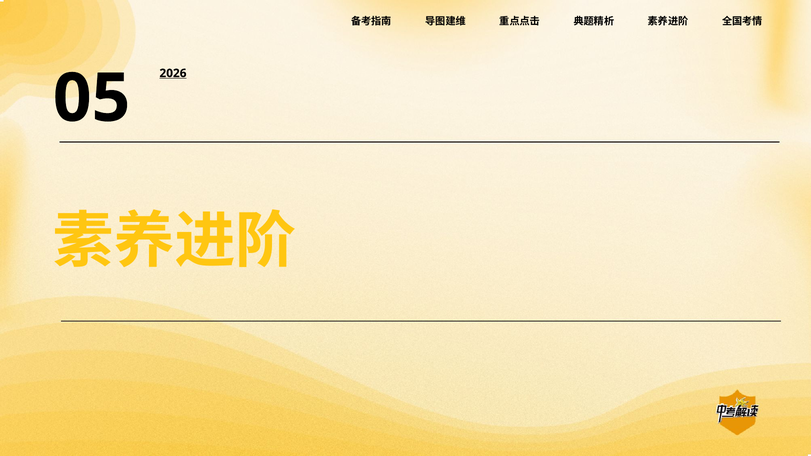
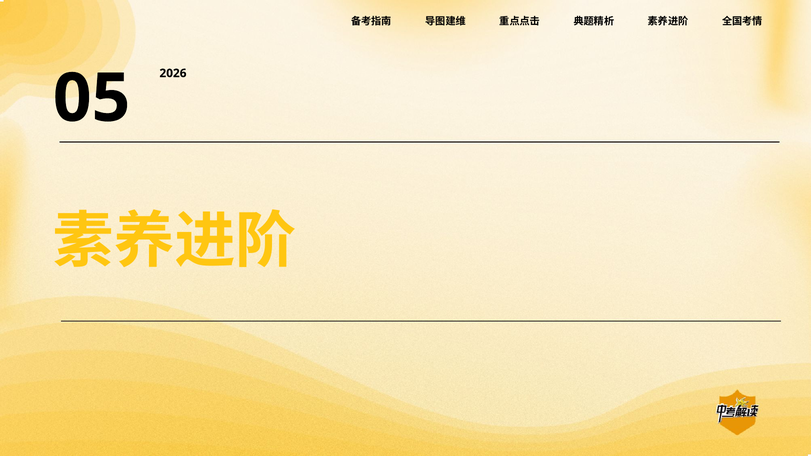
2026 underline: present -> none (173, 73)
